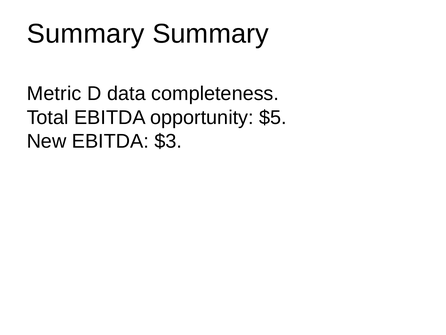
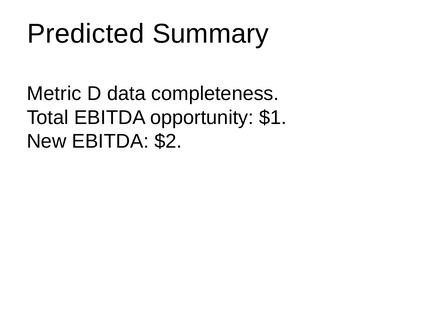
Summary: Summary -> Predicted (86, 34)
$5: $5 -> $1 (273, 117)
$3: $3 -> $2 (168, 141)
